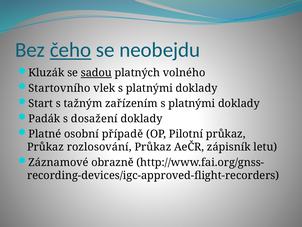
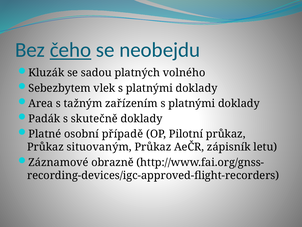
sadou underline: present -> none (96, 73)
Startovního: Startovního -> Sebezbytem (60, 88)
Start: Start -> Area (41, 103)
dosažení: dosažení -> skutečně (94, 118)
rozlosování: rozlosování -> situovaným (99, 147)
